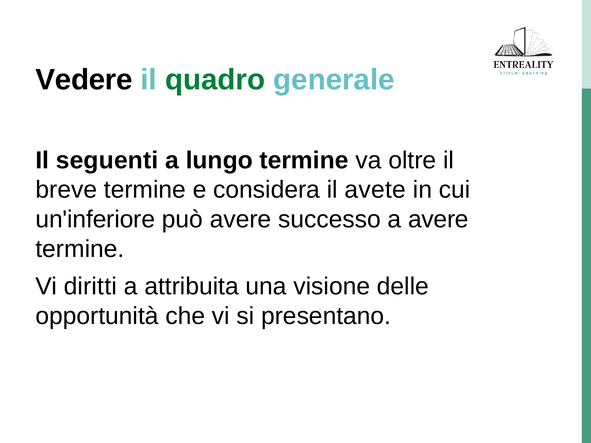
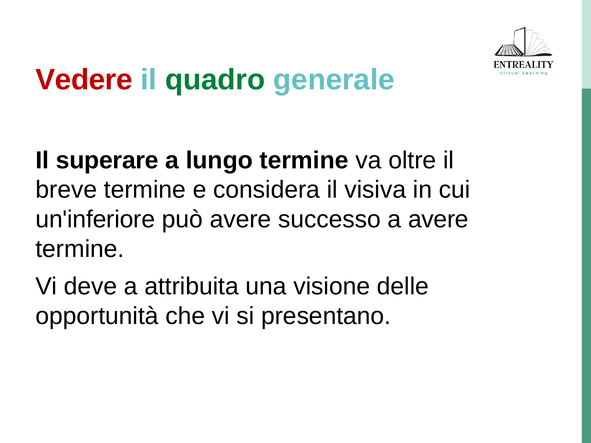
Vedere colour: black -> red (84, 80)
seguenti: seguenti -> superare (107, 160)
avete: avete -> visiva (375, 190)
diritti: diritti -> deve (90, 287)
